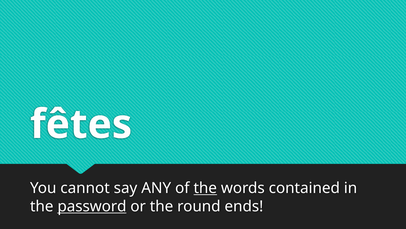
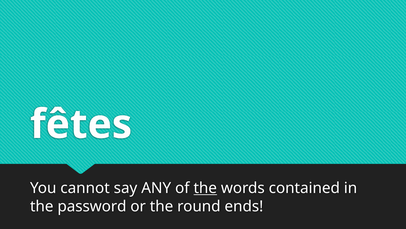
password underline: present -> none (92, 206)
